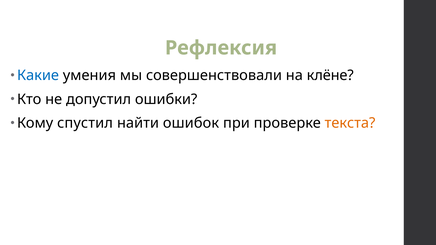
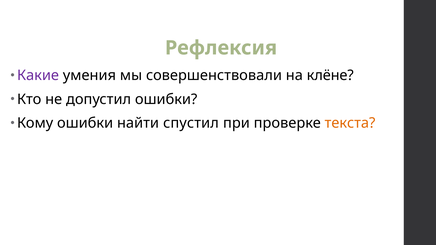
Какие colour: blue -> purple (38, 76)
Кому спустил: спустил -> ошибки (85, 123)
ошибок: ошибок -> спустил (191, 123)
